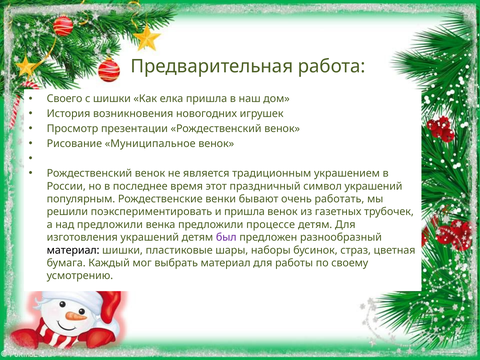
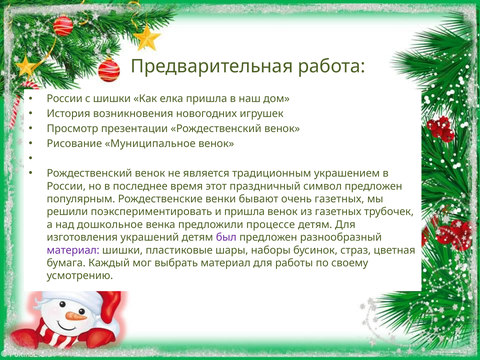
Своего: Своего -> России (65, 99)
символ украшений: украшений -> предложен (373, 186)
очень работать: работать -> газетных (339, 199)
над предложили: предложили -> дошкольное (110, 225)
материал colour: black -> purple (73, 250)
